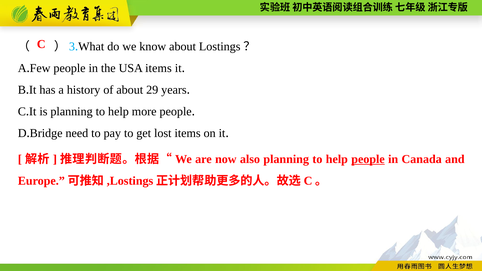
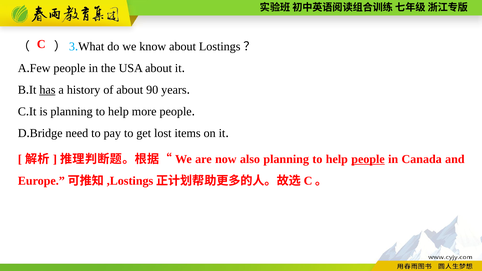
USA items: items -> about (159, 68)
has underline: none -> present (47, 90)
29: 29 -> 90 (152, 90)
